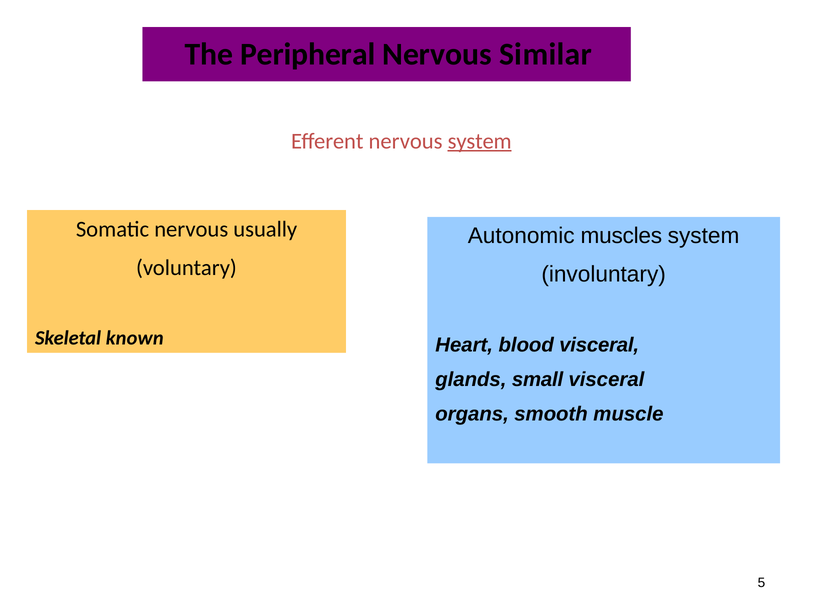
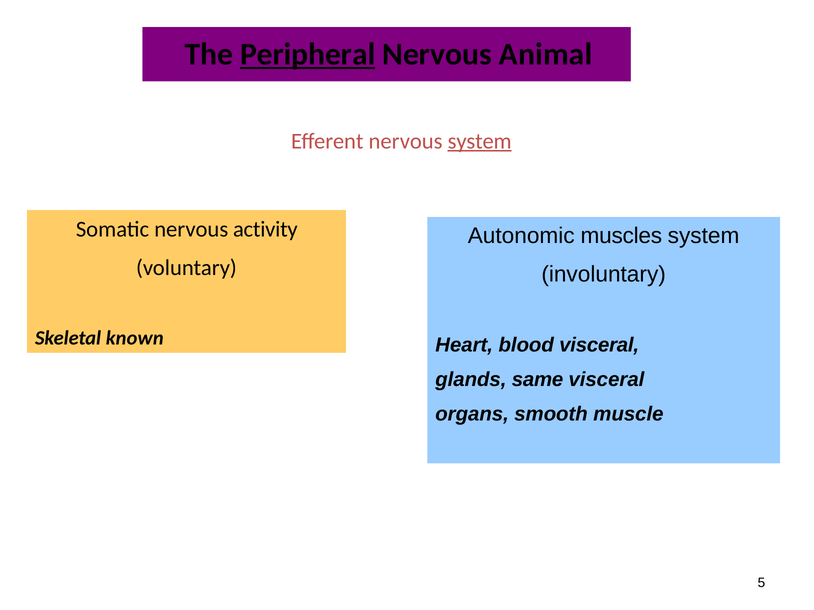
Peripheral underline: none -> present (308, 55)
Similar: Similar -> Animal (546, 55)
usually: usually -> activity (265, 229)
small: small -> same (538, 380)
